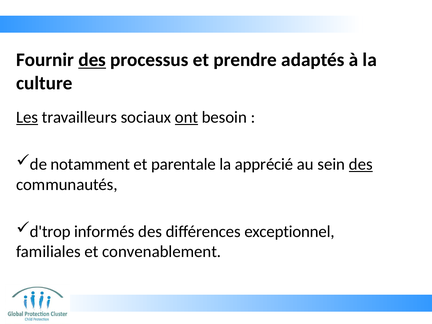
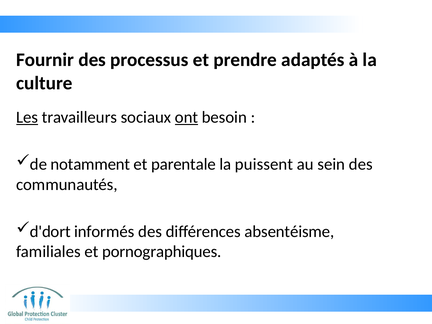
des underline: present -> none (92, 60)
apprécié: apprécié -> puissent (264, 164)
des underline: present -> none (361, 164)
d'trop: d'trop -> d'dort (50, 232)
exceptionnel: exceptionnel -> absentéisme (289, 232)
convenablement: convenablement -> pornographiques (162, 252)
